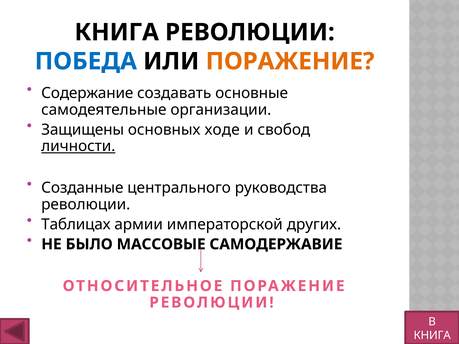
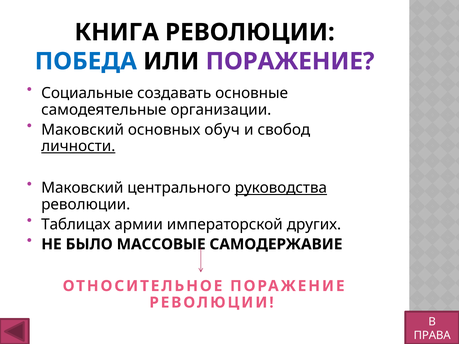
ПОРАЖЕНИЕ colour: orange -> purple (290, 61)
Содержание: Содержание -> Социальные (87, 93)
Защищены: Защищены -> Маковский (83, 130)
ходе: ходе -> обуч (222, 130)
Созданные: Созданные -> Маковский (82, 188)
руководства underline: none -> present (281, 188)
КНИГА: КНИГА -> ПРАВА (432, 336)
